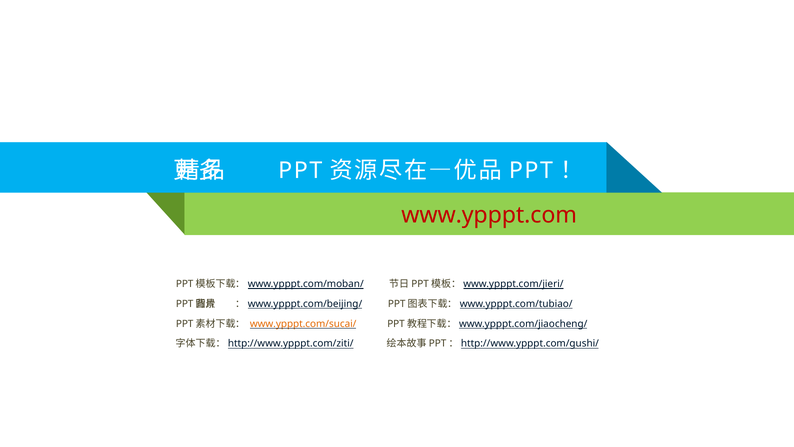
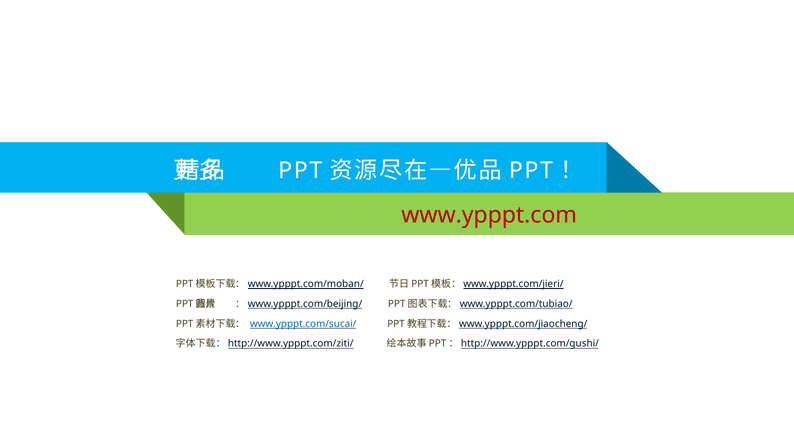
www.ypppt.com/sucai/ colour: orange -> blue (303, 323)
